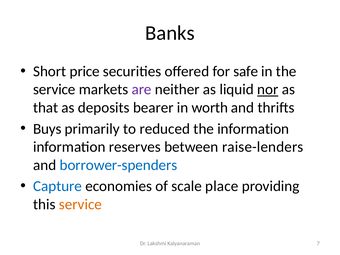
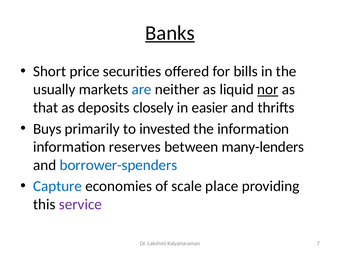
Banks underline: none -> present (170, 33)
safe: safe -> bills (246, 71)
service: service -> usually (54, 89)
are colour: purple -> blue (142, 89)
bearer: bearer -> closely (153, 108)
worth: worth -> easier (210, 108)
reduced: reduced -> invested (165, 129)
raise-lenders: raise-lenders -> many-lenders (263, 147)
service colour: orange -> purple (80, 204)
